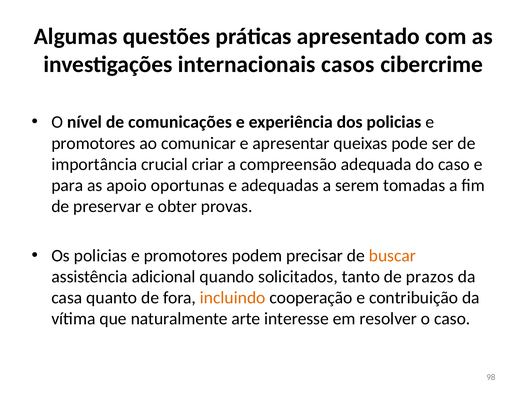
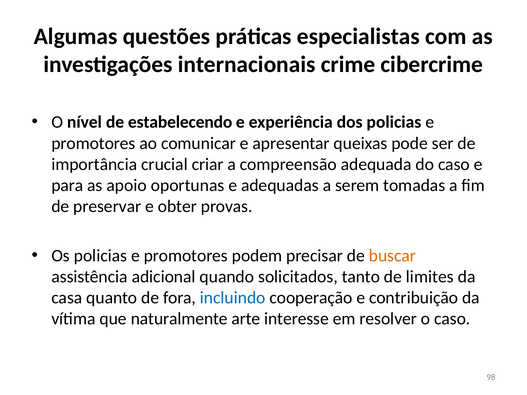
apresentado: apresentado -> especialistas (358, 36)
casos: casos -> crime (348, 64)
comunicações: comunicações -> estabelecendo (180, 122)
prazos: prazos -> limites (430, 277)
incluindo colour: orange -> blue (233, 298)
